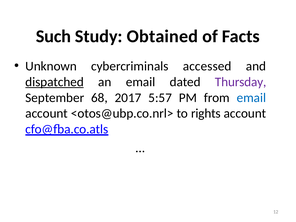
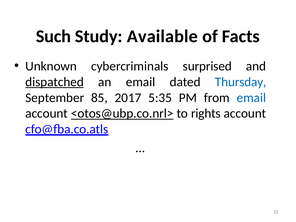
Obtained: Obtained -> Available (162, 36)
accessed: accessed -> surprised (207, 66)
Thursday colour: purple -> blue (241, 82)
68: 68 -> 85 (99, 98)
5:57: 5:57 -> 5:35 (160, 98)
<otos@ubp.co.nrl> underline: none -> present (122, 113)
